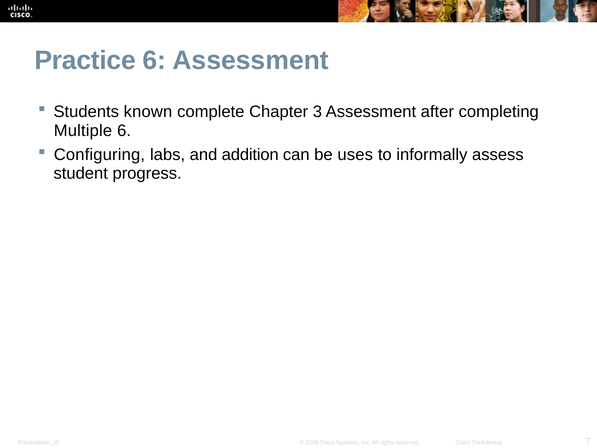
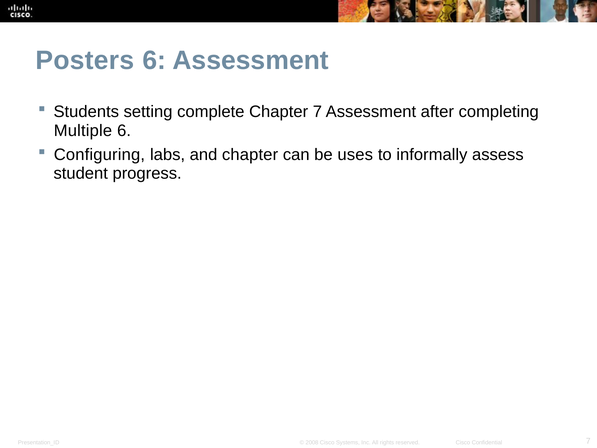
Practice: Practice -> Posters (85, 60)
known: known -> setting (148, 112)
Chapter 3: 3 -> 7 (317, 112)
and addition: addition -> chapter (250, 154)
